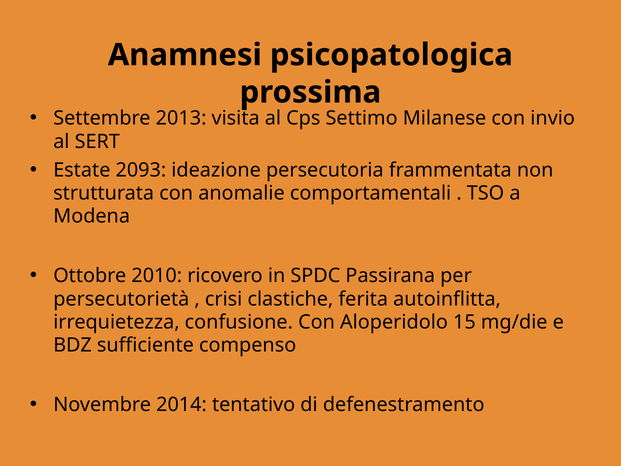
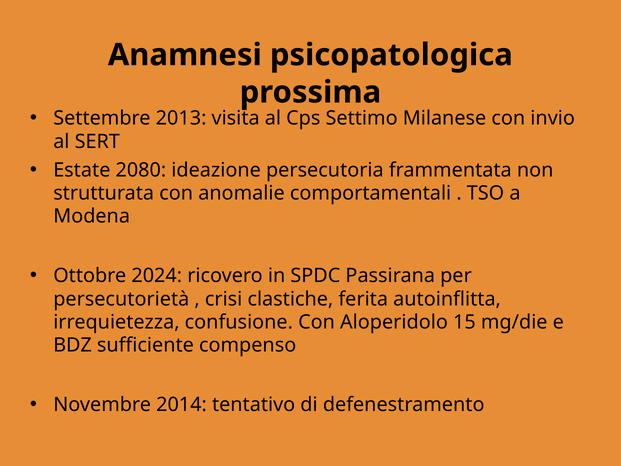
2093: 2093 -> 2080 (141, 170)
2010: 2010 -> 2024 (157, 276)
